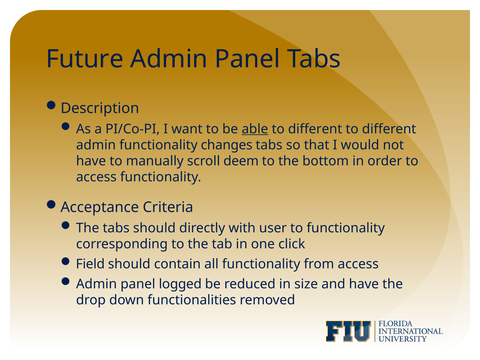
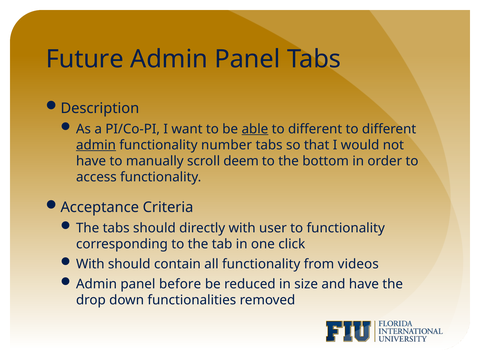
admin underline: none -> present (96, 145)
changes: changes -> number (227, 145)
Field: Field -> With (90, 264)
from access: access -> videos (358, 264)
logged: logged -> before (180, 284)
